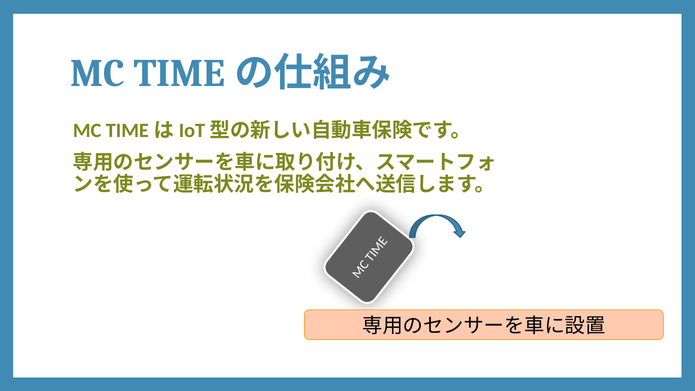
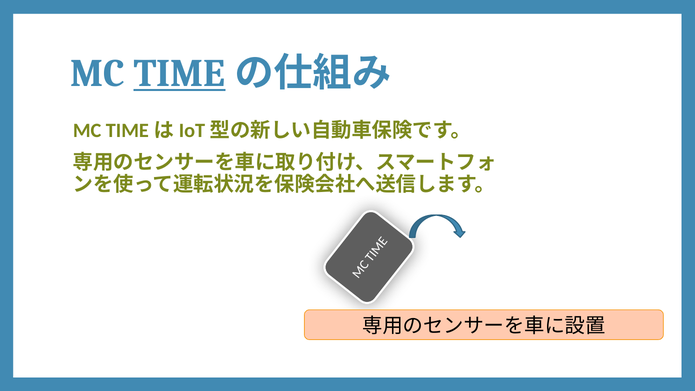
TIME underline: none -> present (179, 73)
